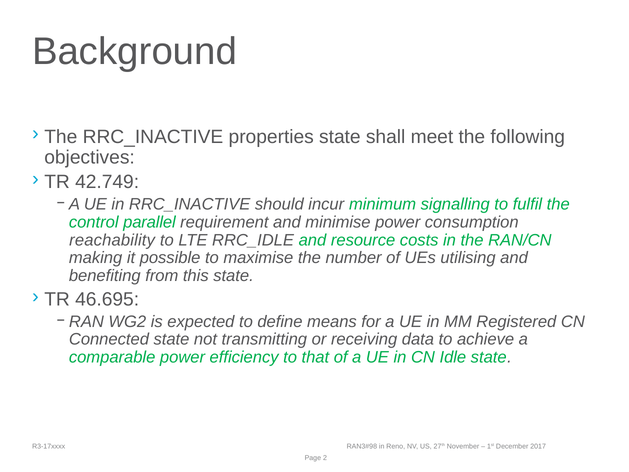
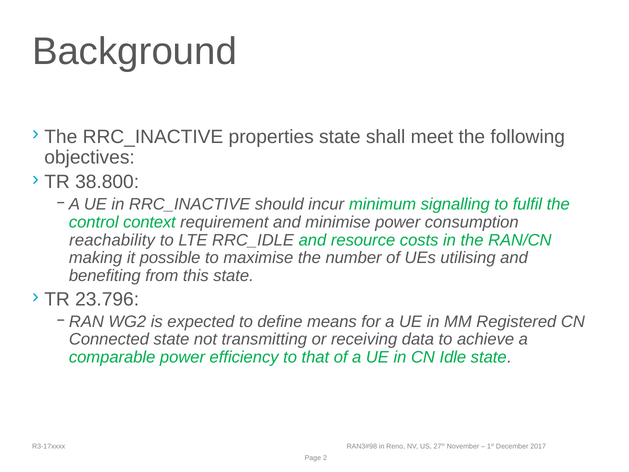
42.749: 42.749 -> 38.800 (107, 182)
parallel: parallel -> context (149, 222)
46.695: 46.695 -> 23.796 (107, 299)
